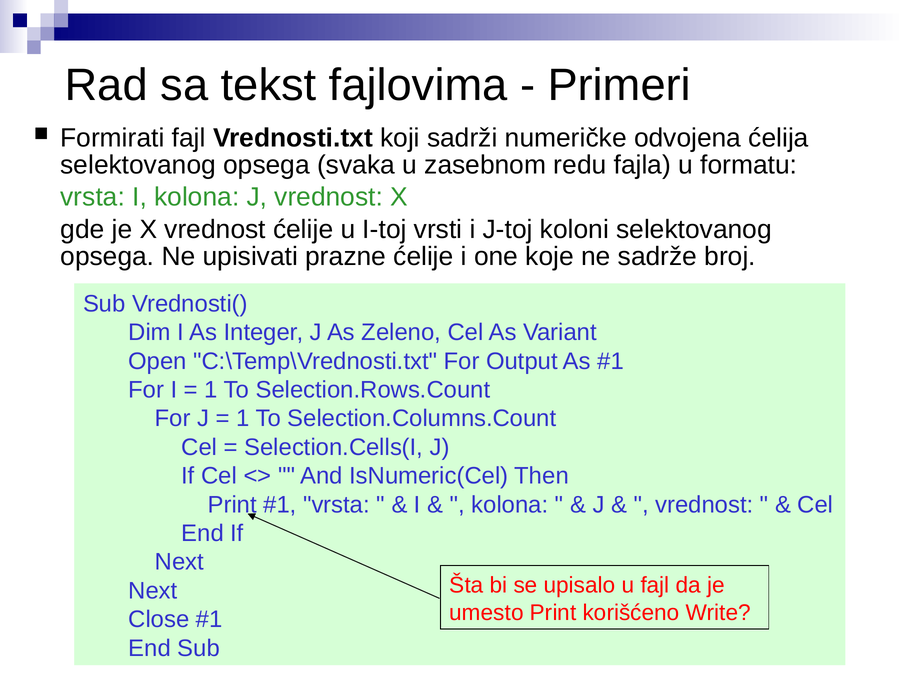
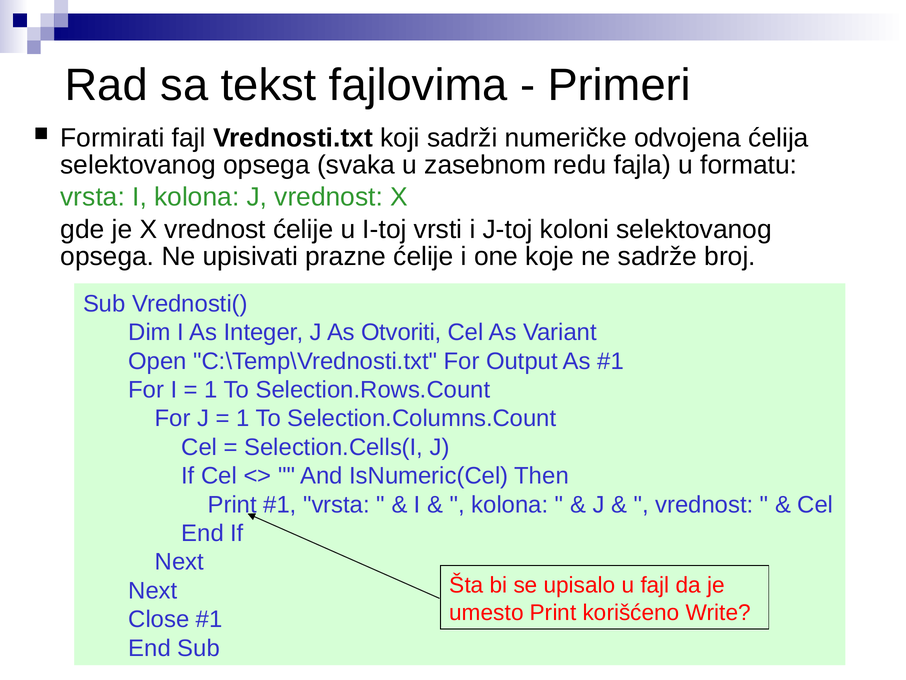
Zeleno: Zeleno -> Otvoriti (401, 332)
